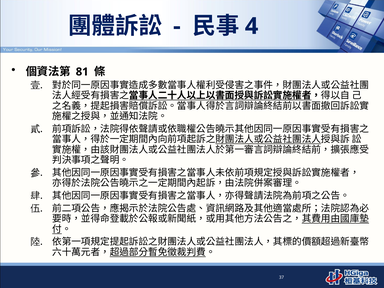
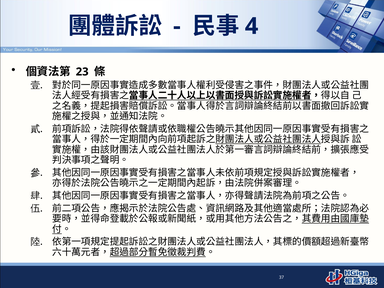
81: 81 -> 23 (82, 72)
